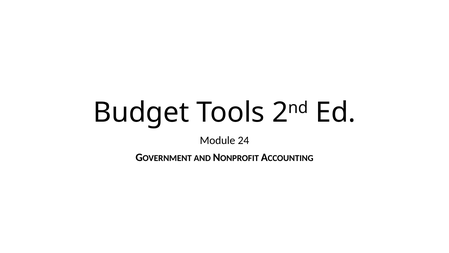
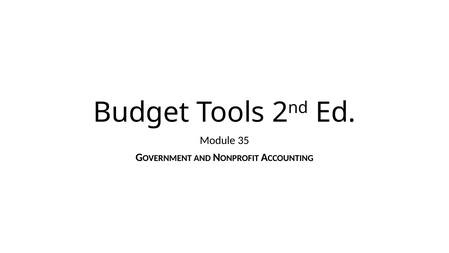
24: 24 -> 35 (243, 140)
